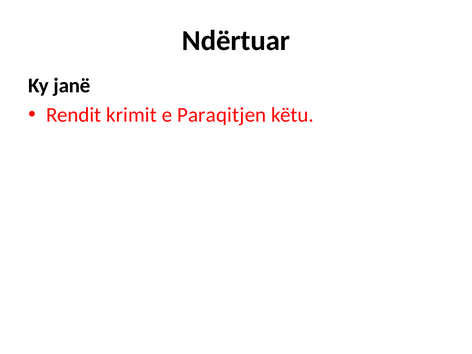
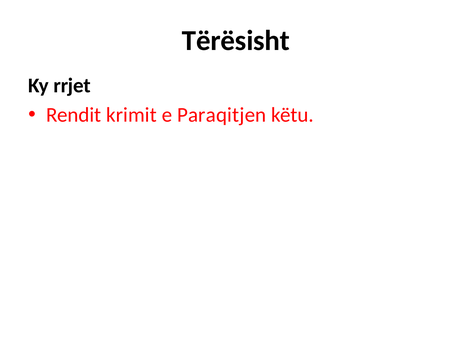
Ndërtuar: Ndërtuar -> Tërësisht (236, 41)
janë: janë -> rrjet (72, 86)
